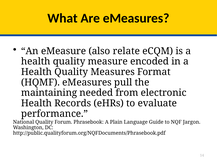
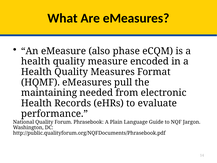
relate: relate -> phase (126, 51)
